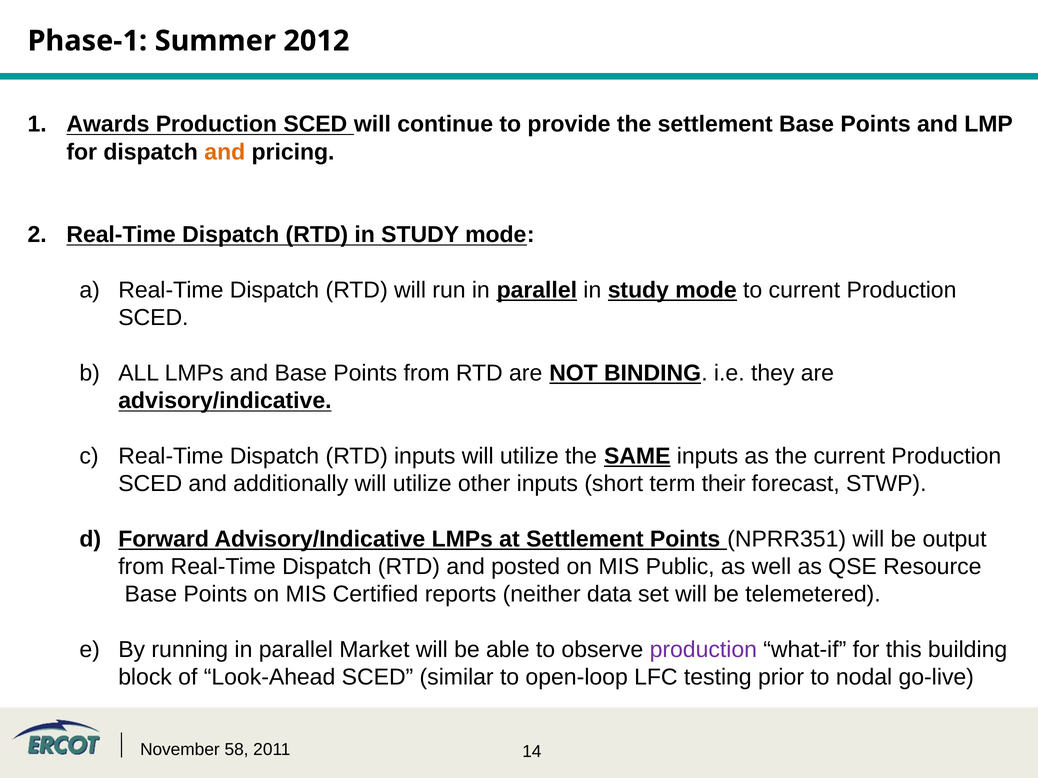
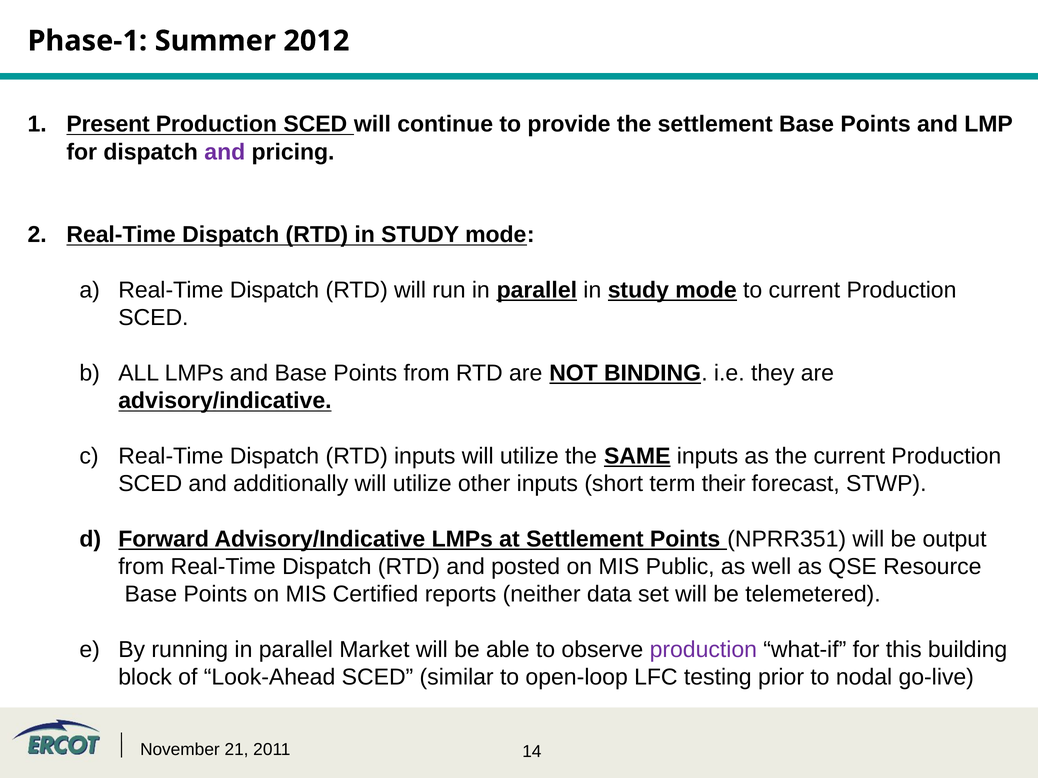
Awards: Awards -> Present (108, 124)
and colour: orange -> purple (225, 152)
58: 58 -> 21 (237, 750)
